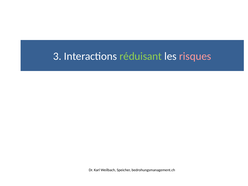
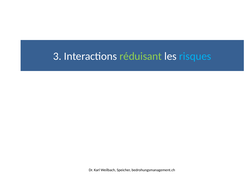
risques colour: pink -> light blue (195, 56)
